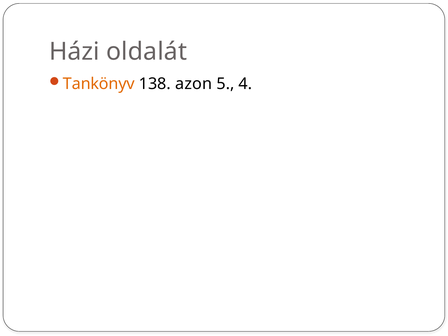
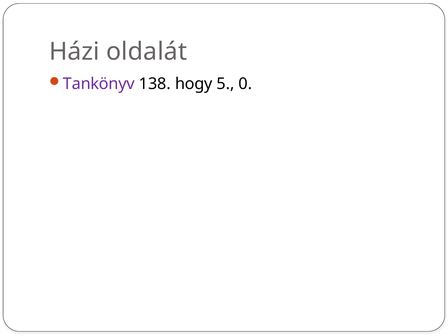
Tankönyv colour: orange -> purple (99, 84)
azon: azon -> hogy (194, 84)
4: 4 -> 0 (245, 84)
